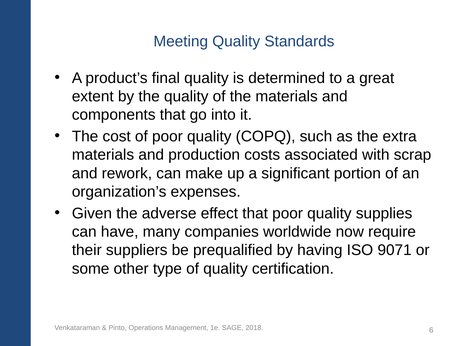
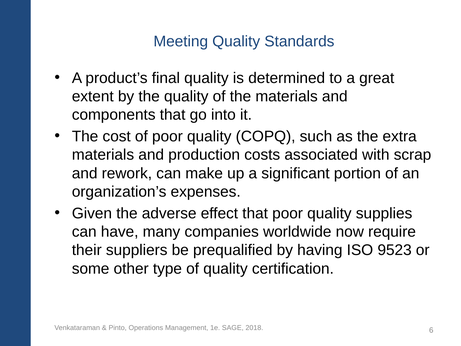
9071: 9071 -> 9523 (395, 250)
